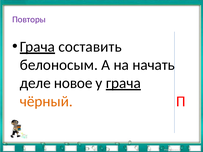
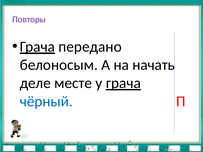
составить: составить -> передано (90, 47)
новое: новое -> месте (73, 83)
чёрный colour: orange -> blue (46, 102)
